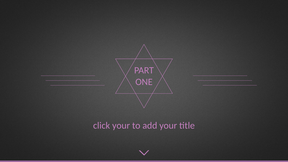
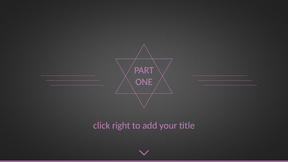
click your: your -> right (121, 126)
